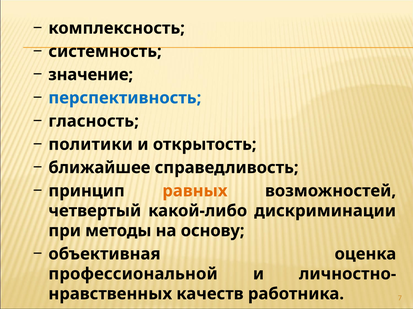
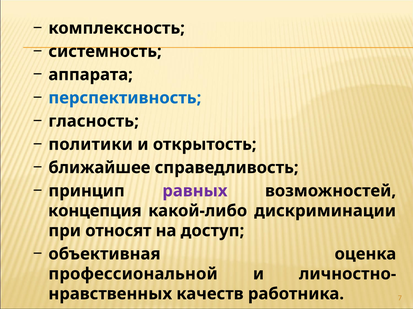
значение: значение -> аппарата (91, 75)
равных colour: orange -> purple (195, 191)
четвертый: четвертый -> концепция (95, 211)
методы: методы -> относят (118, 231)
основу: основу -> доступ (213, 231)
